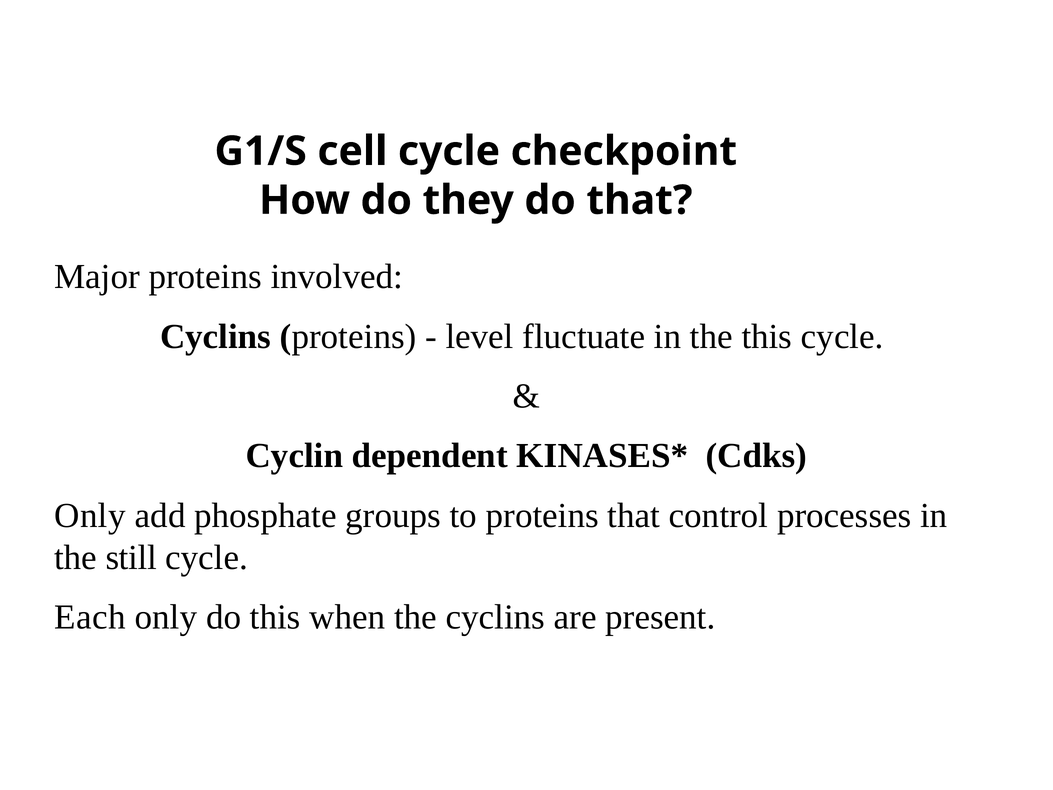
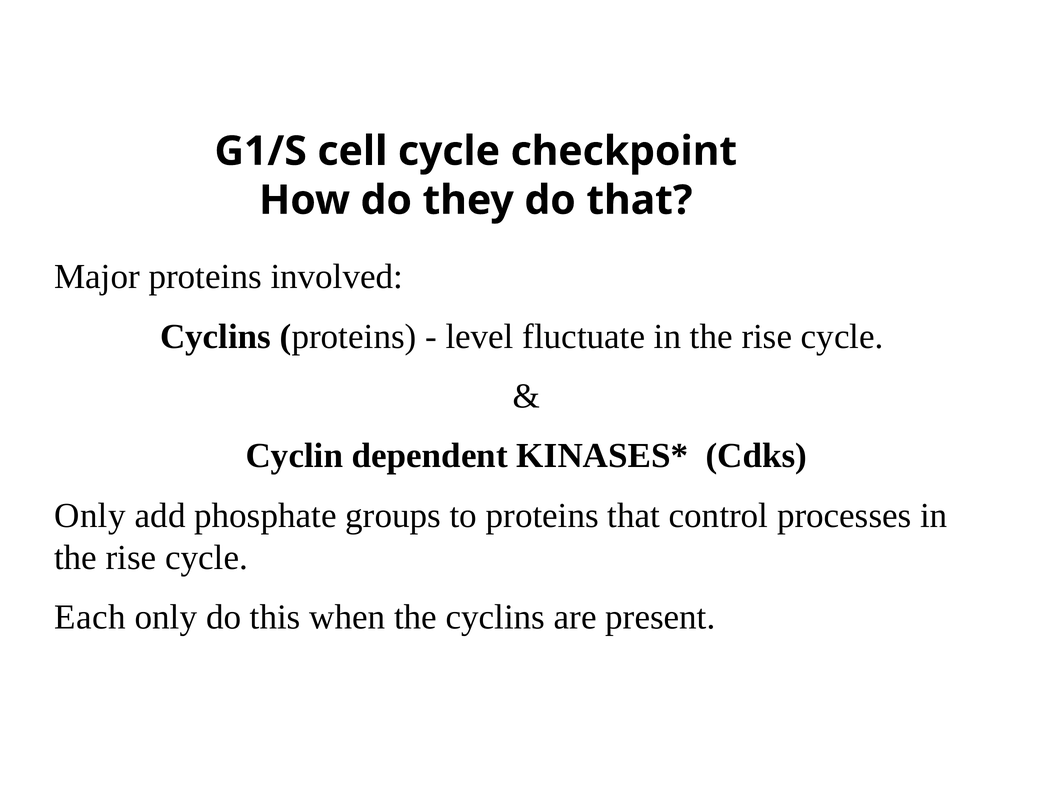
fluctuate in the this: this -> rise (767, 336)
still: still -> rise (131, 558)
